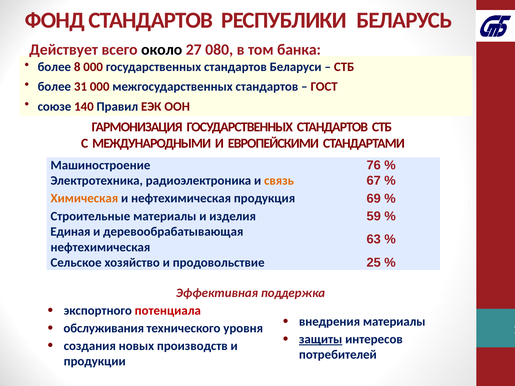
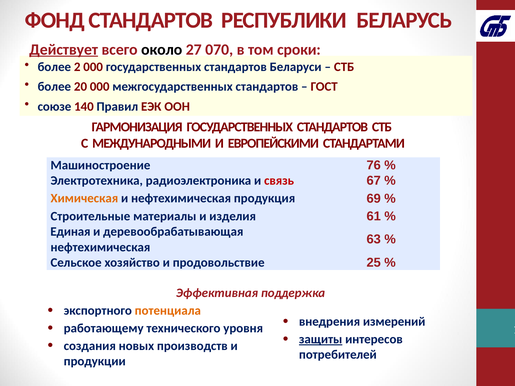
Действует underline: none -> present (64, 50)
080: 080 -> 070 (219, 50)
банка: банка -> сроки (299, 50)
8: 8 -> 2 (77, 67)
31: 31 -> 20 (81, 87)
связь colour: orange -> red (279, 181)
59: 59 -> 61 (374, 216)
потенциала colour: red -> orange (168, 311)
внедрения материалы: материалы -> измерений (394, 322)
обслуживания: обслуживания -> работающему (104, 328)
